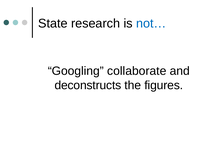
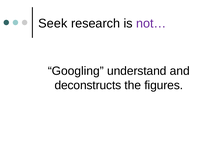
State: State -> Seek (53, 23)
not… colour: blue -> purple (151, 23)
collaborate: collaborate -> understand (137, 71)
